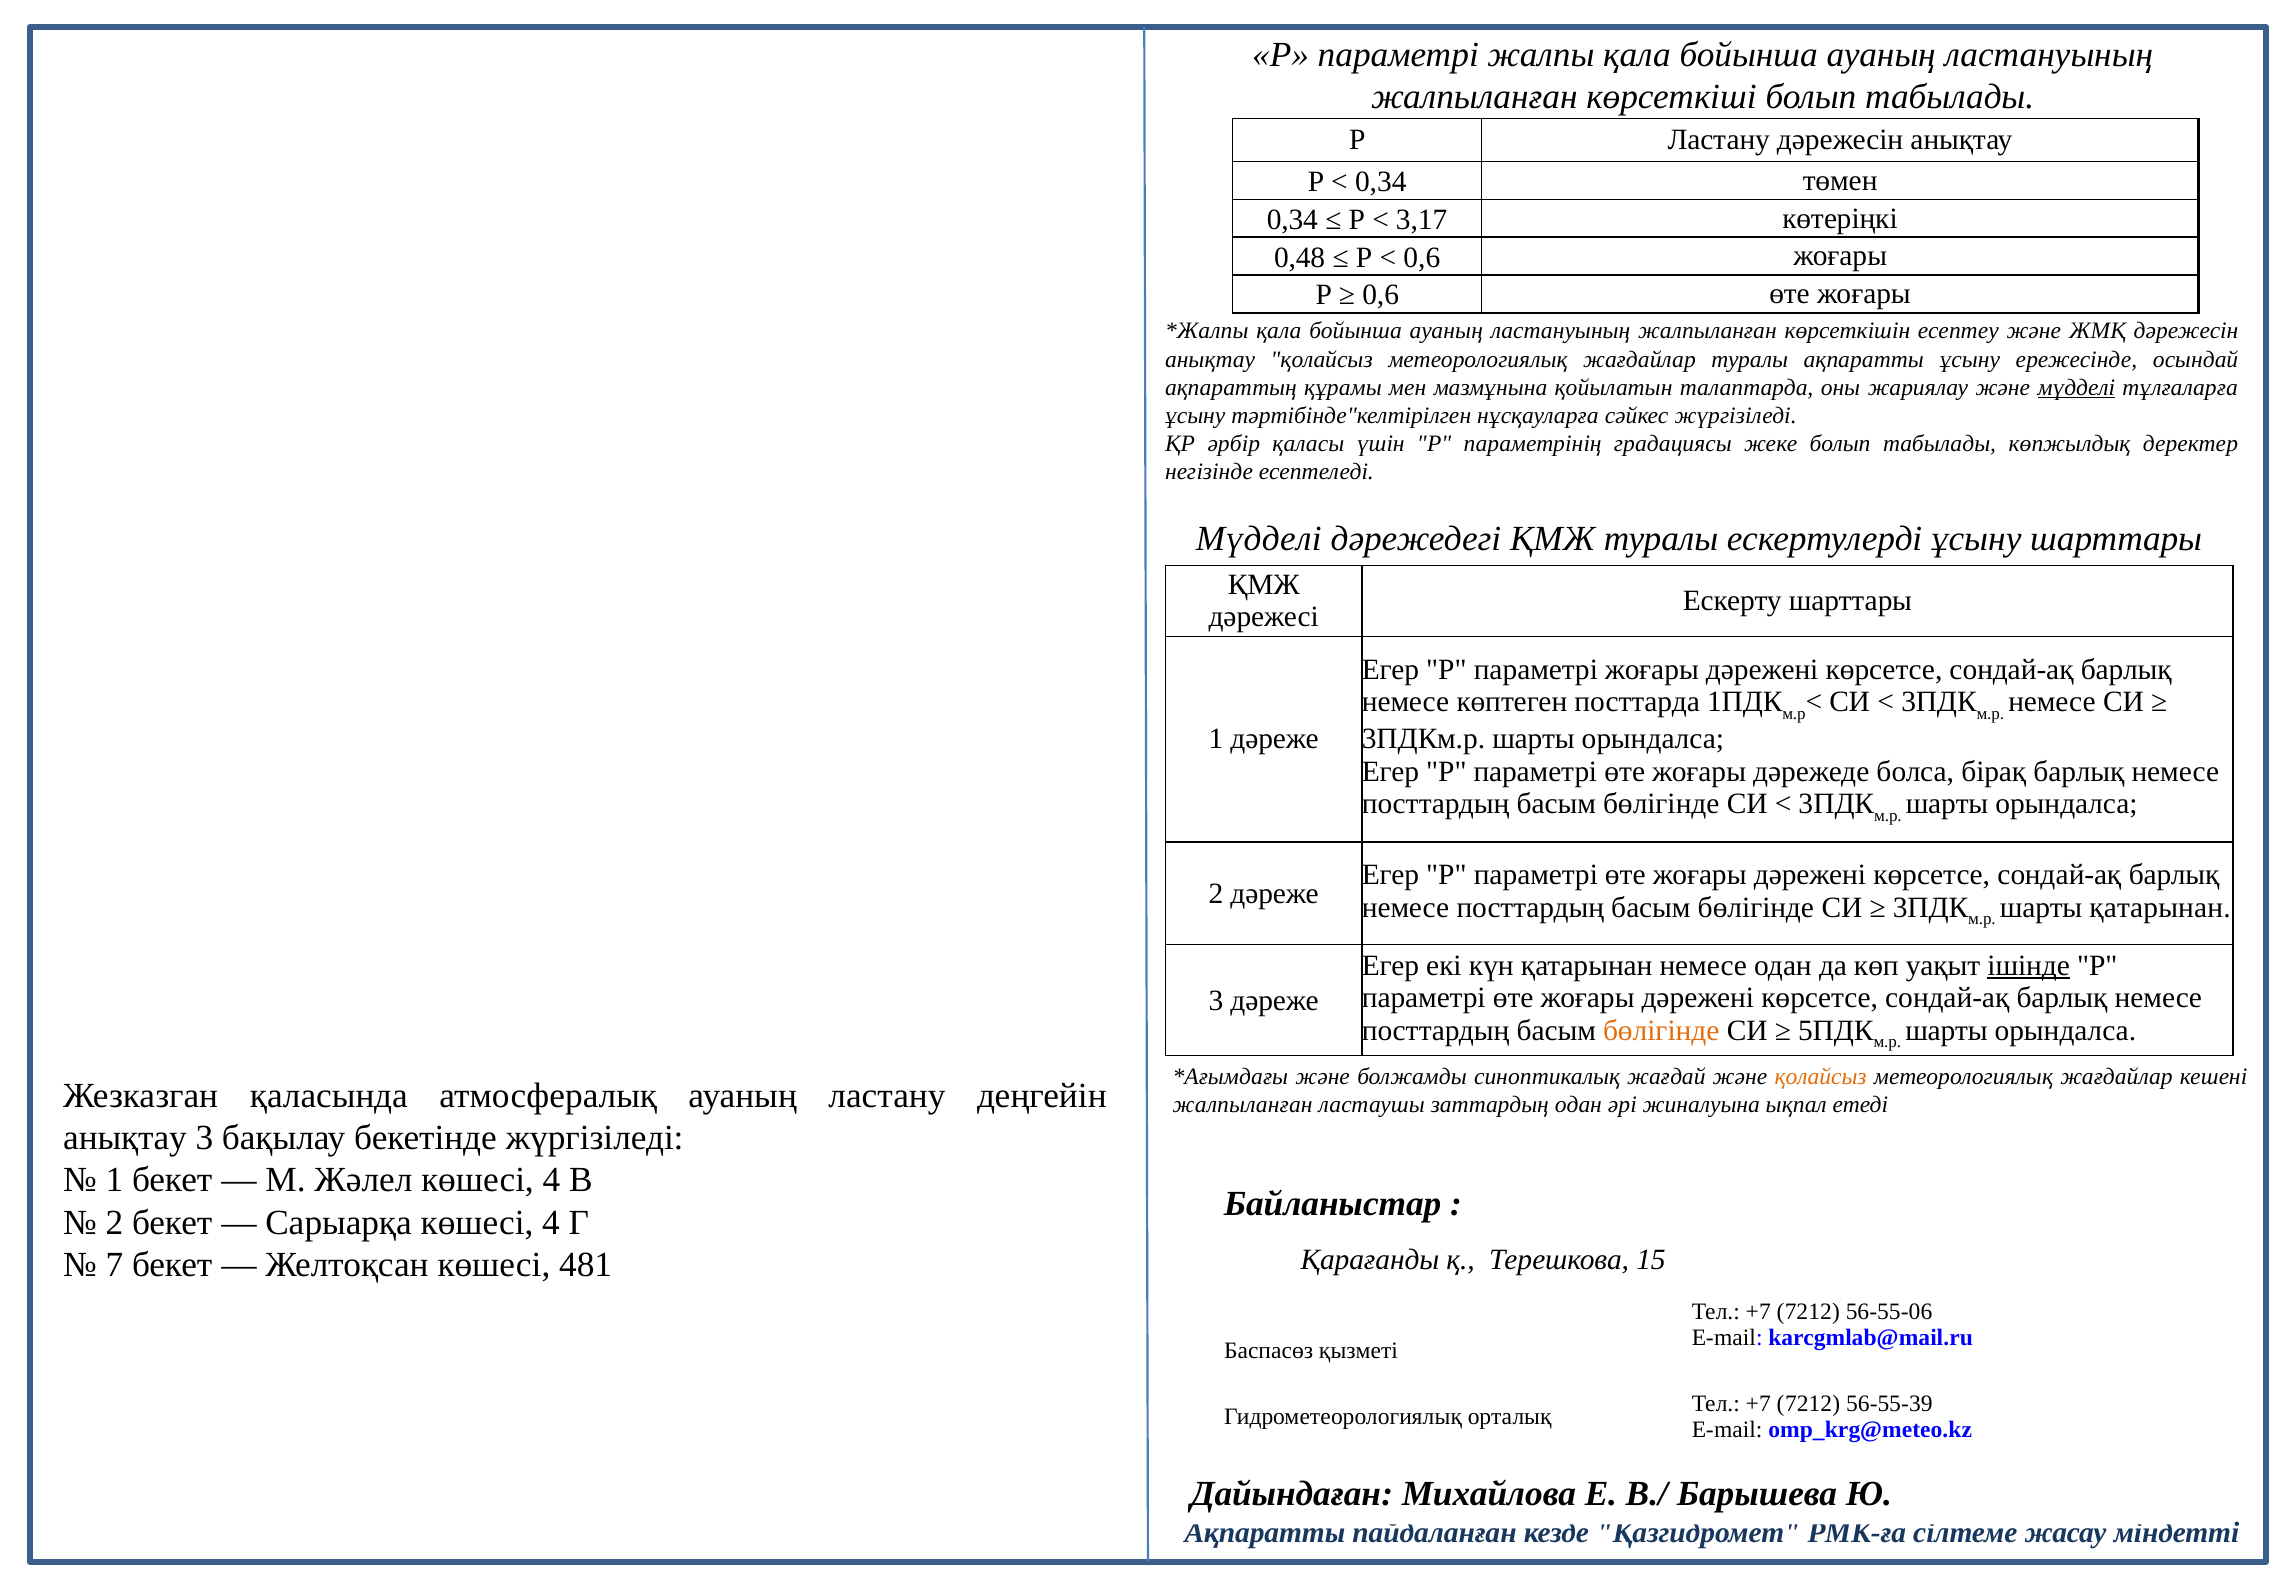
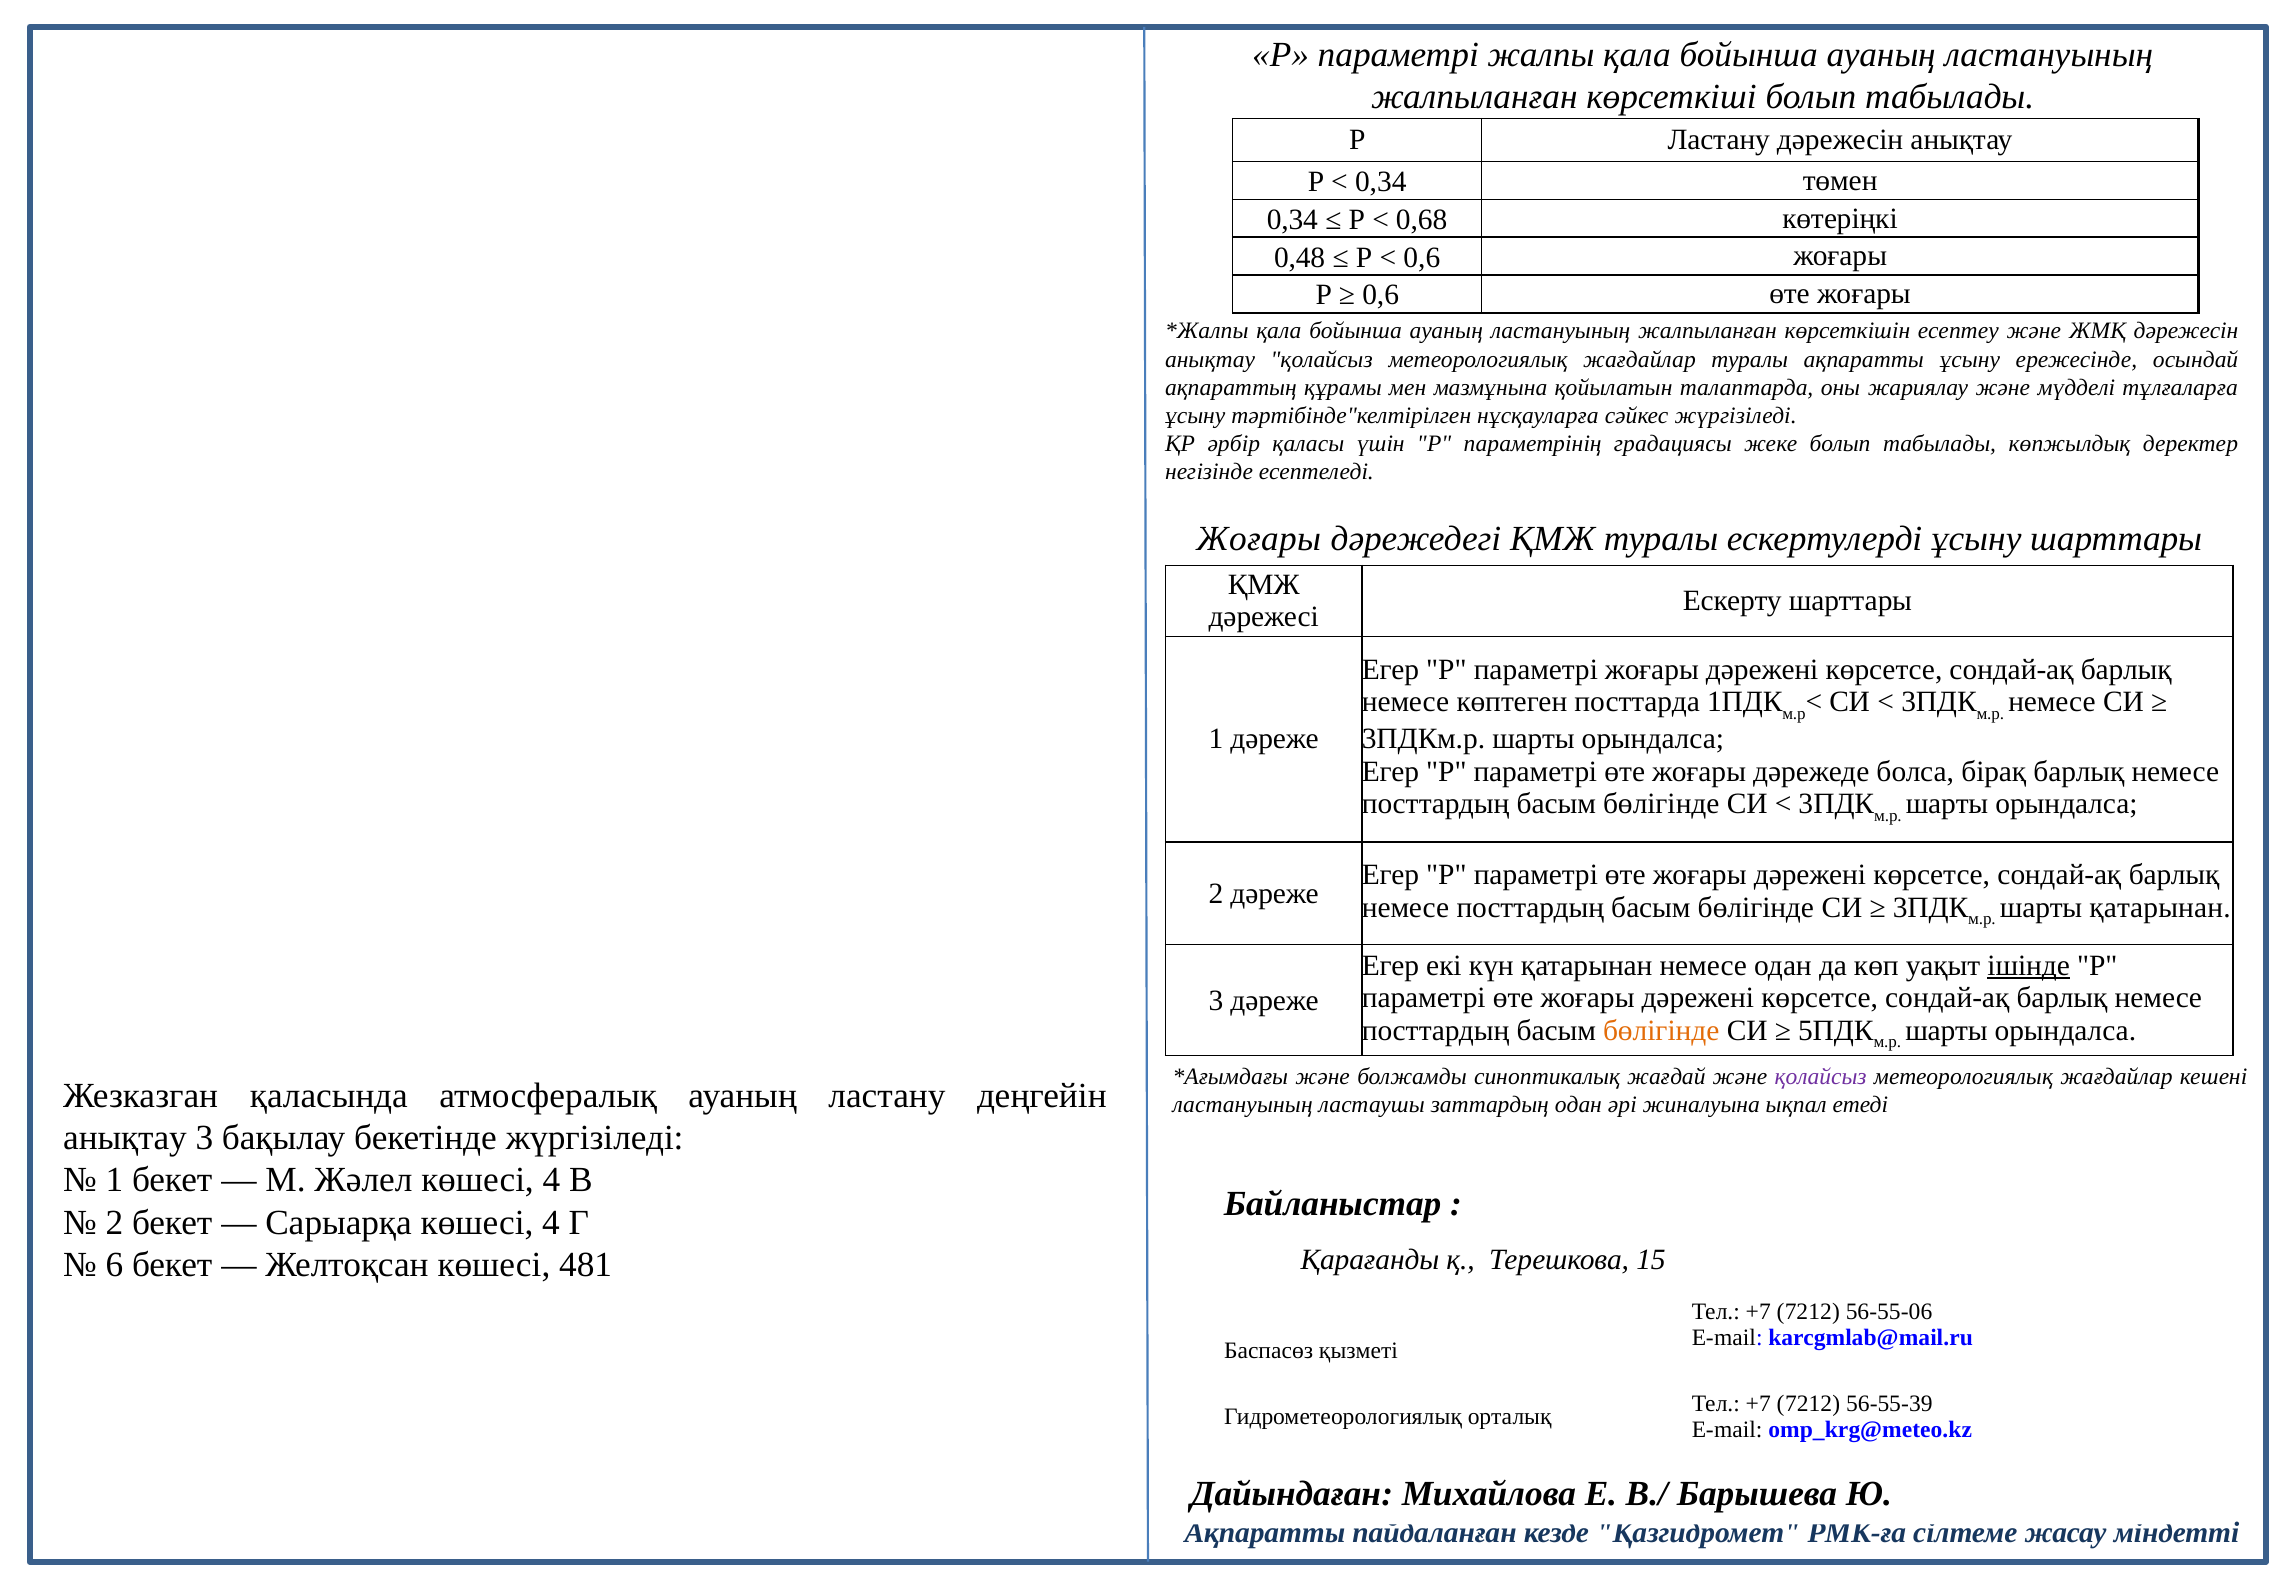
3,17: 3,17 -> 0,68 (1422, 220)
мүдделі underline: present -> none (2076, 388)
Мүдделі: Мүдделі -> Жоғары (1259, 539)
қолайсыз colour: orange -> purple (1821, 1077)
жалпыланған: жалпыланған -> ластануының (1243, 1105)
7: 7 -> 6 (114, 1265)
